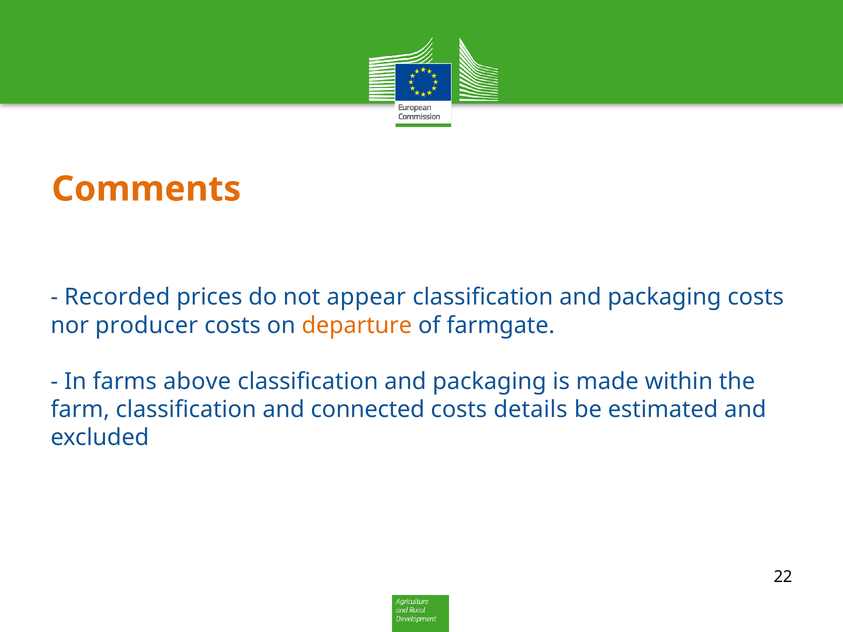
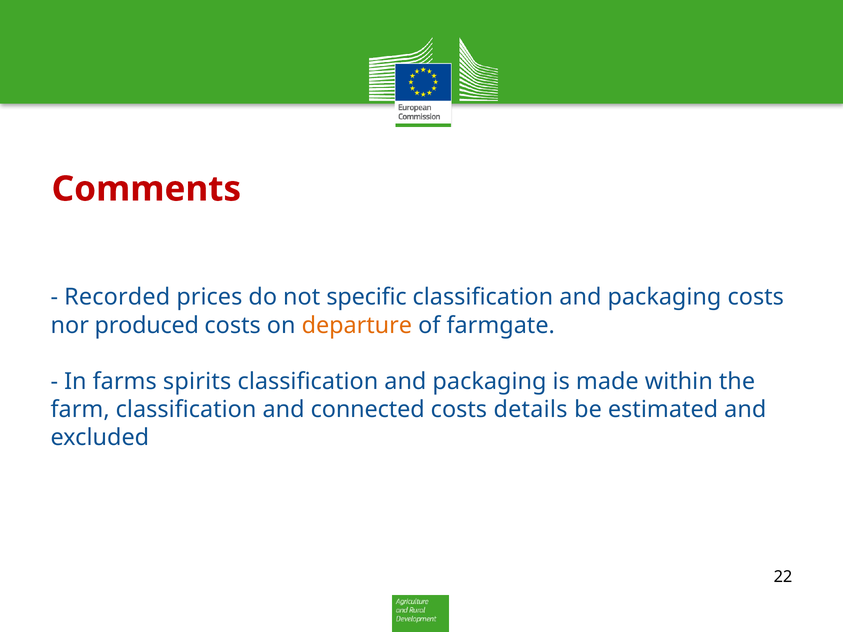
Comments colour: orange -> red (146, 189)
appear: appear -> specific (367, 297)
producer: producer -> produced (147, 325)
above: above -> spirits (197, 382)
